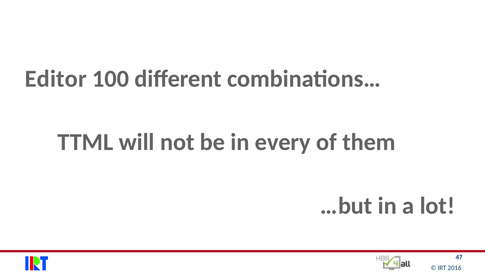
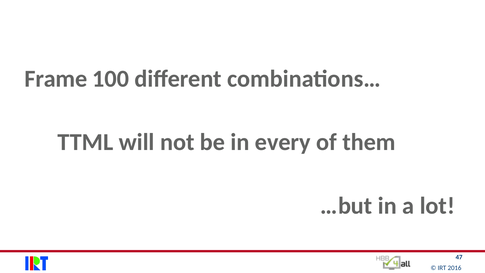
Editor: Editor -> Frame (56, 79)
